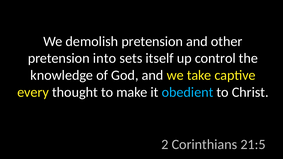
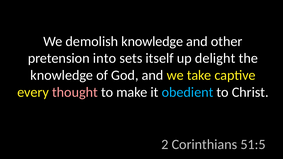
demolish pretension: pretension -> knowledge (152, 41)
control: control -> delight (215, 58)
thought colour: white -> pink (75, 92)
21:5: 21:5 -> 51:5 (253, 145)
